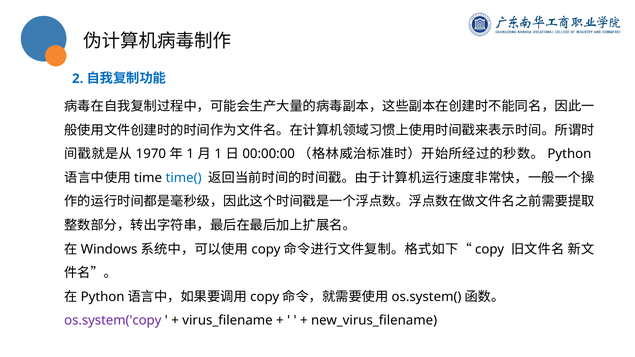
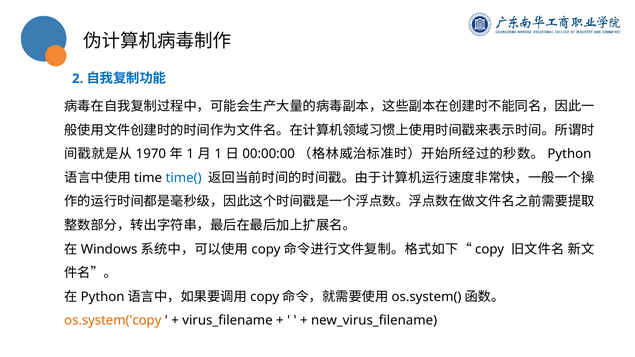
os.system('copy colour: purple -> orange (113, 321)
